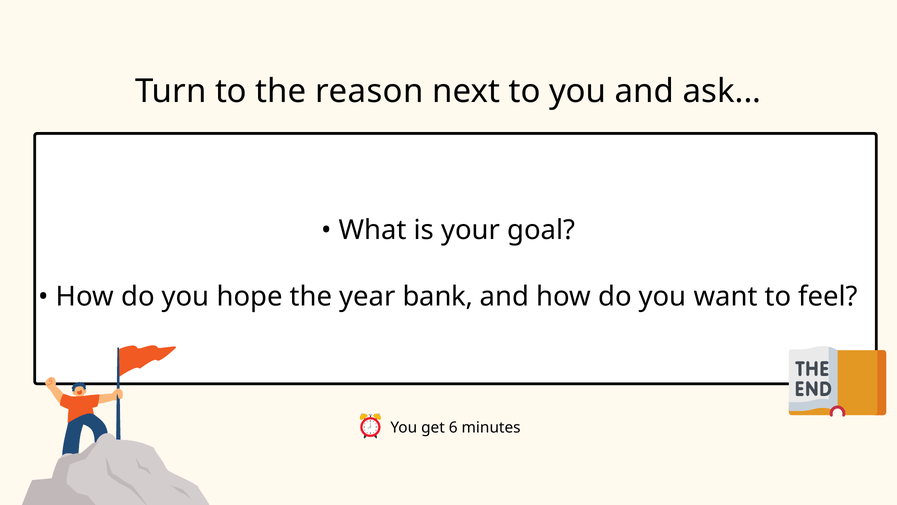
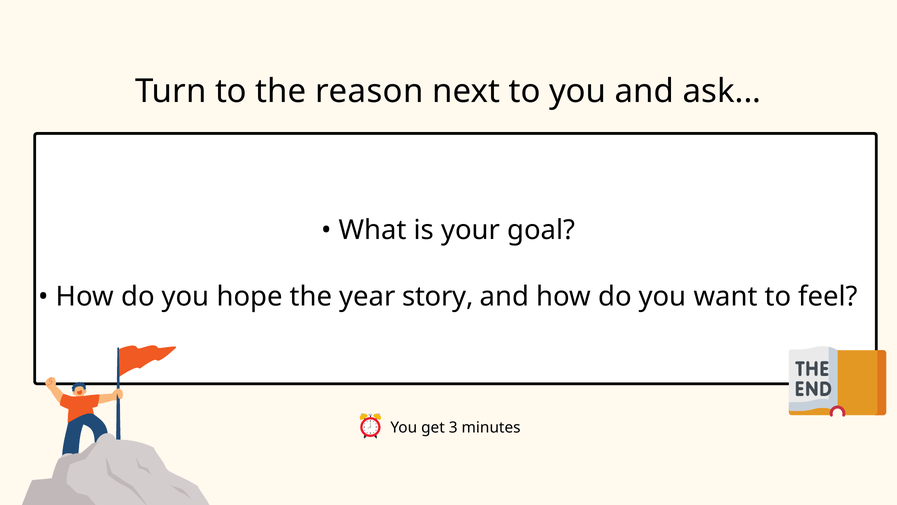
bank: bank -> story (438, 297)
6: 6 -> 3 (453, 428)
